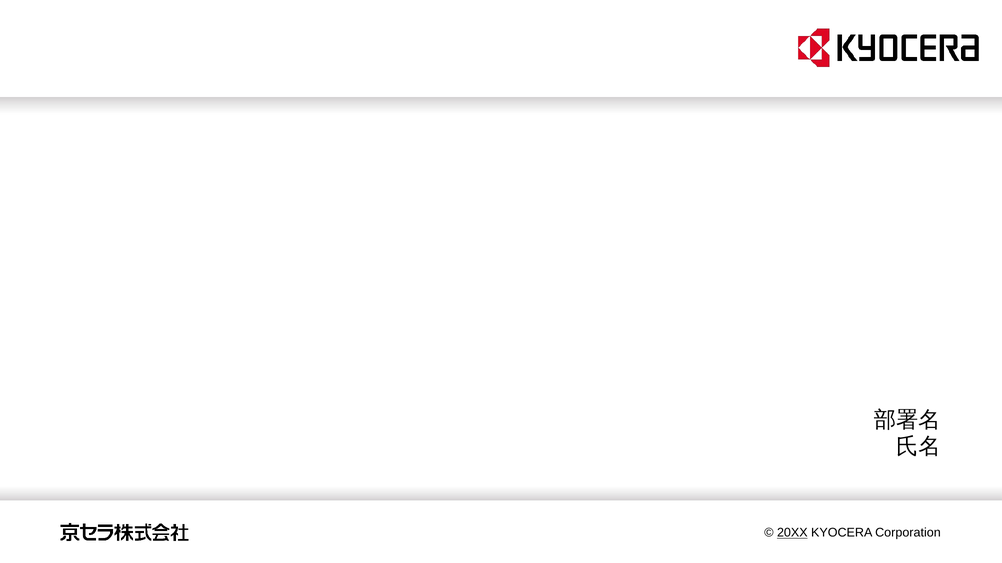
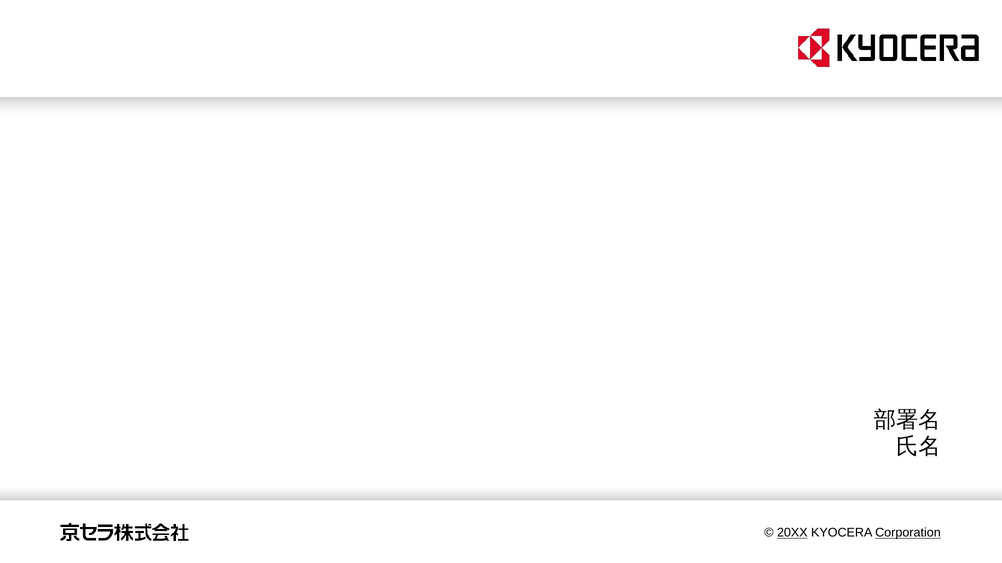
Corporation underline: none -> present (908, 533)
